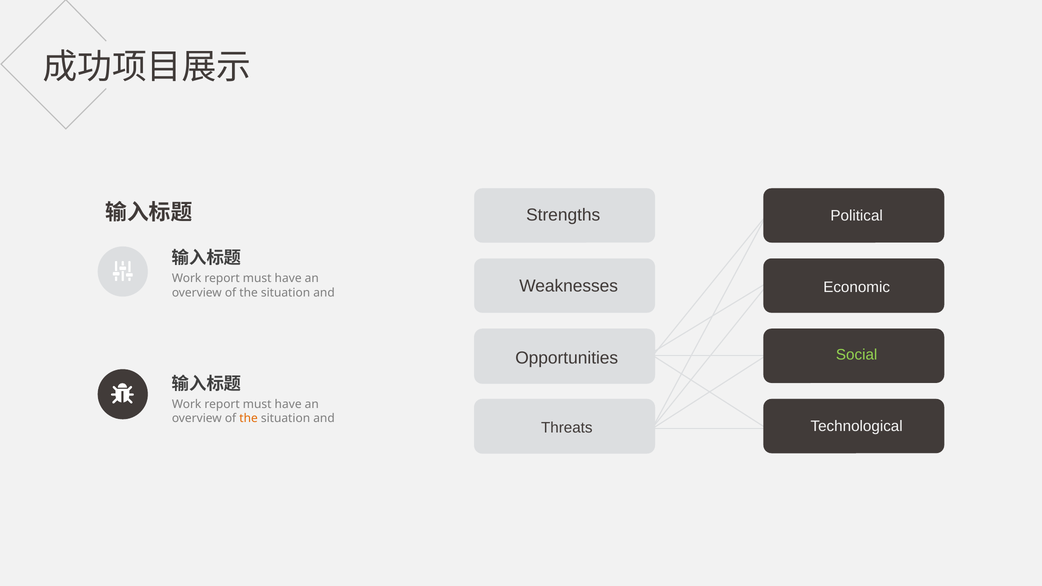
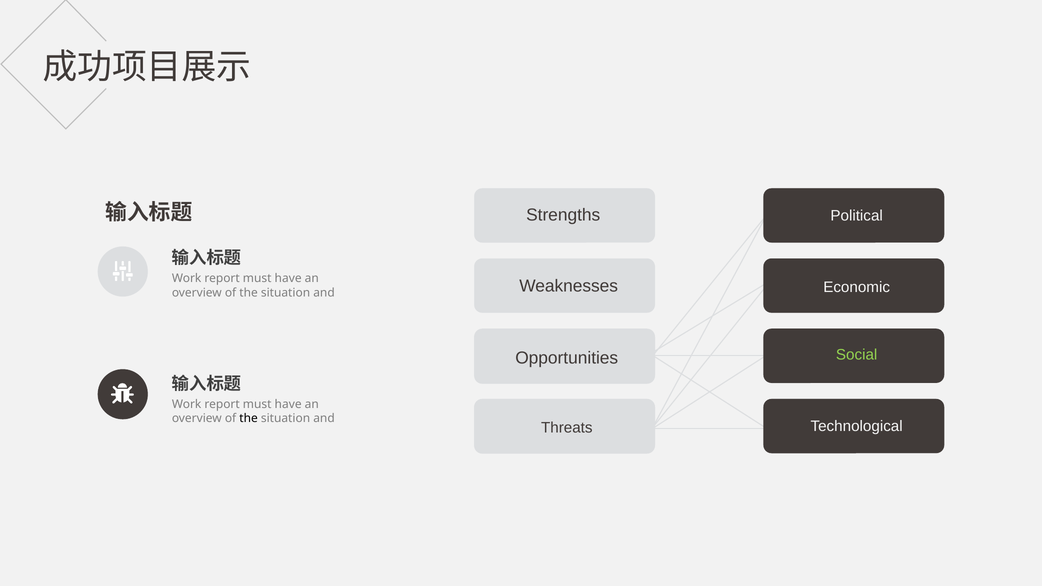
the colour: orange -> black (249, 419)
